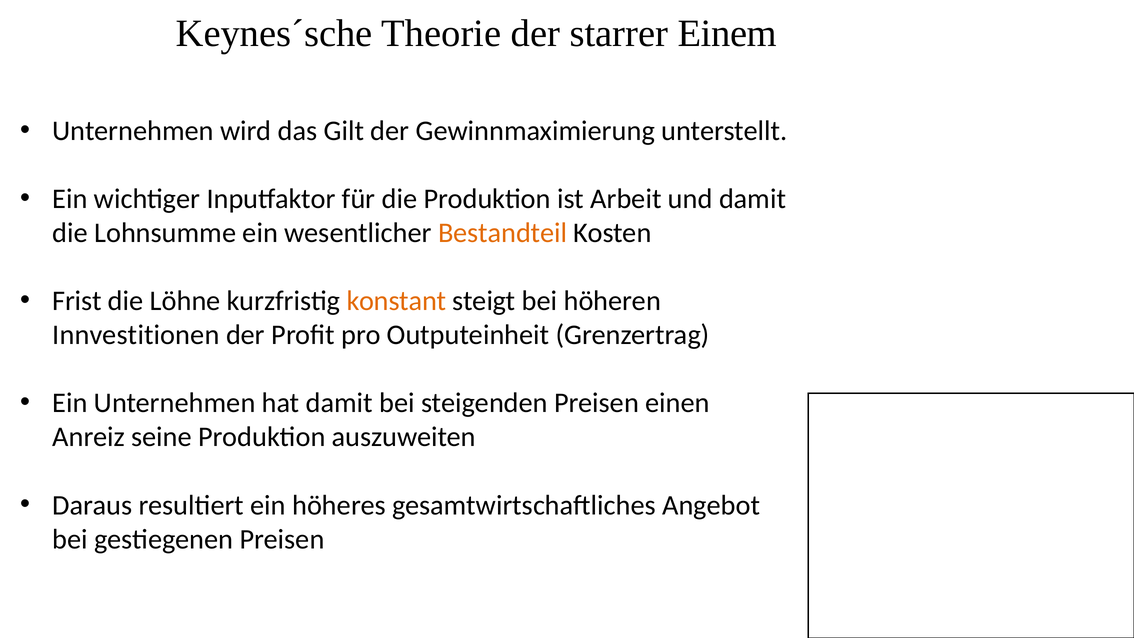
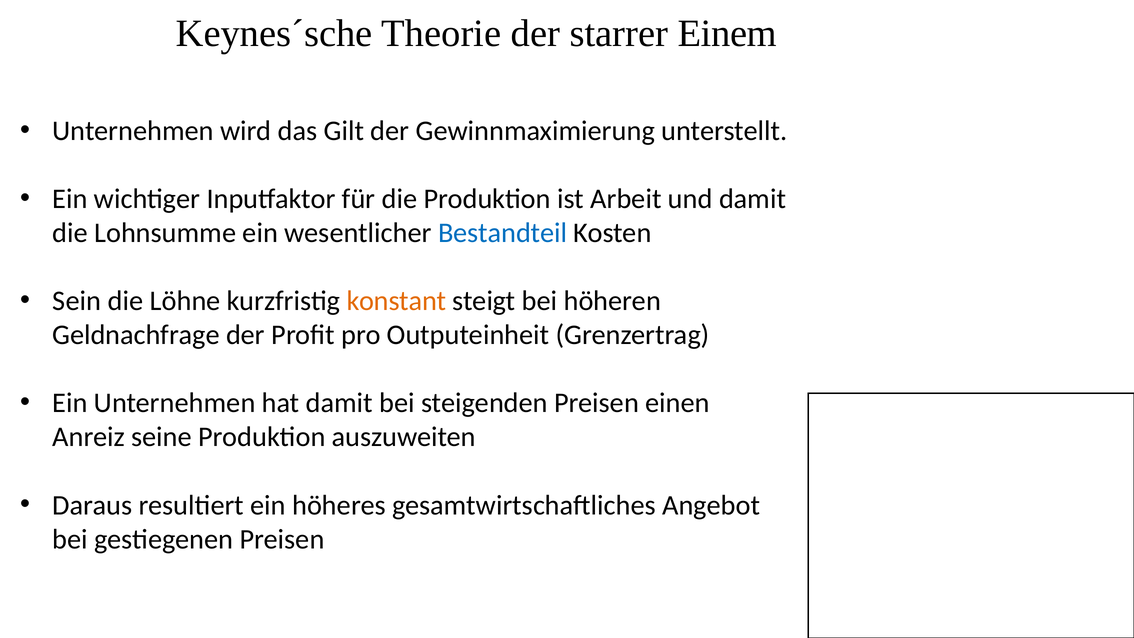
Bestandteil colour: orange -> blue (503, 233)
Frist: Frist -> Sein (77, 301)
Innvestitionen: Innvestitionen -> Geldnachfrage (136, 335)
